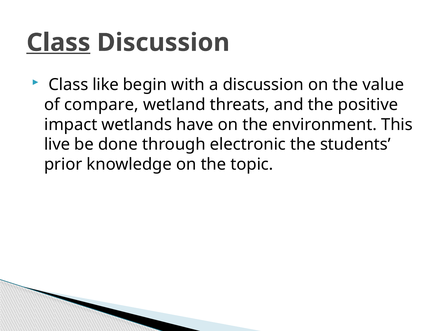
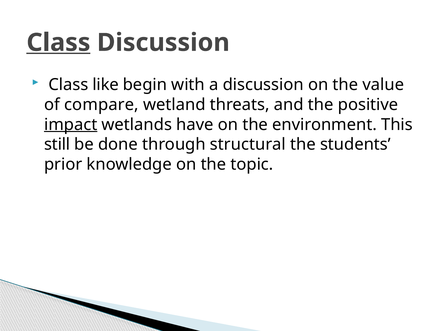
impact underline: none -> present (71, 125)
live: live -> still (57, 145)
electronic: electronic -> structural (248, 145)
